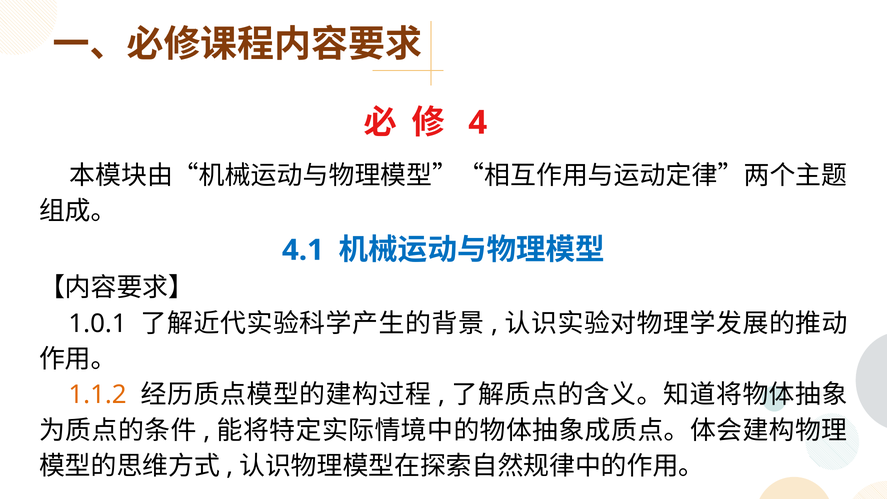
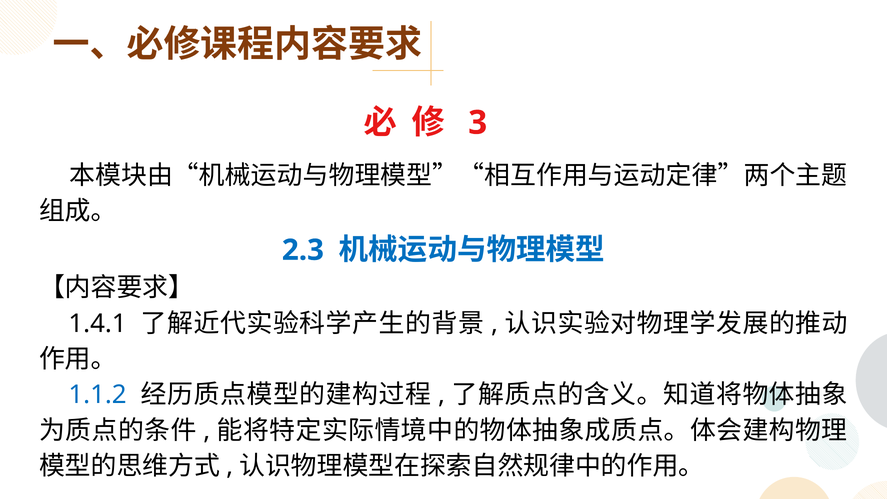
4: 4 -> 3 (478, 123)
4.1: 4.1 -> 2.3 (303, 250)
1.0.1: 1.0.1 -> 1.4.1 (98, 323)
1.1.2 colour: orange -> blue (98, 395)
